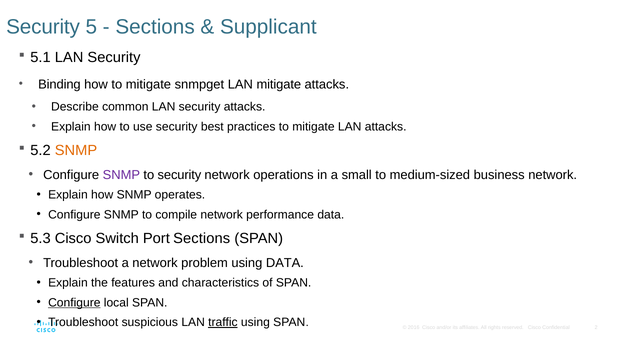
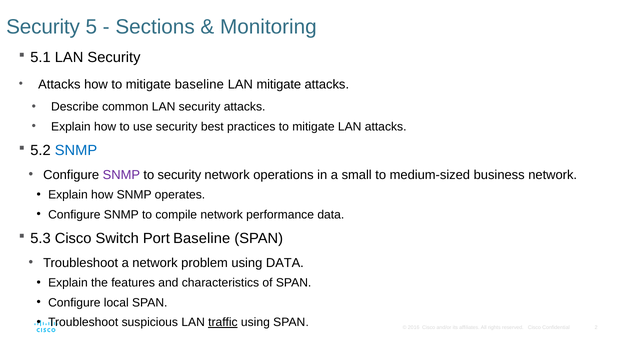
Supplicant: Supplicant -> Monitoring (268, 27)
Binding: Binding -> Attacks (59, 84)
mitigate snmpget: snmpget -> baseline (199, 84)
SNMP colour: orange -> blue (76, 151)
Port Sections: Sections -> Baseline (202, 239)
Configure underline: present -> none (74, 303)
